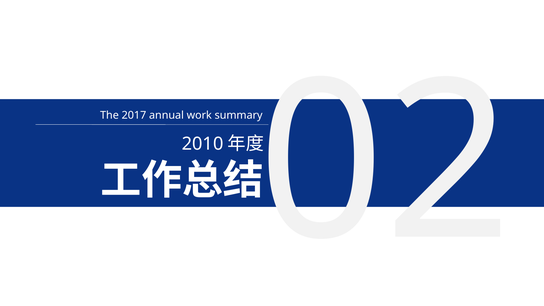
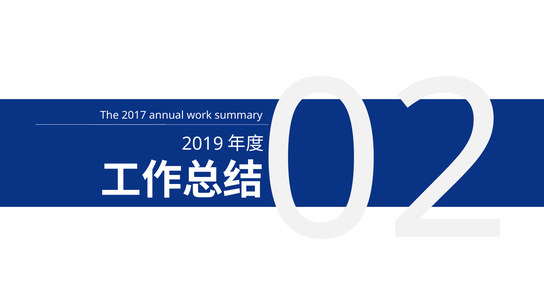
2010: 2010 -> 2019 (203, 144)
